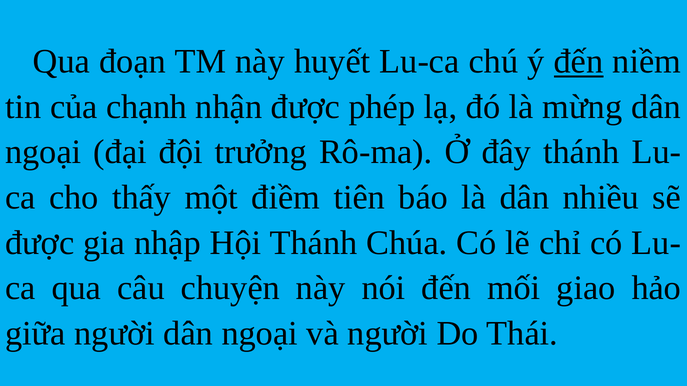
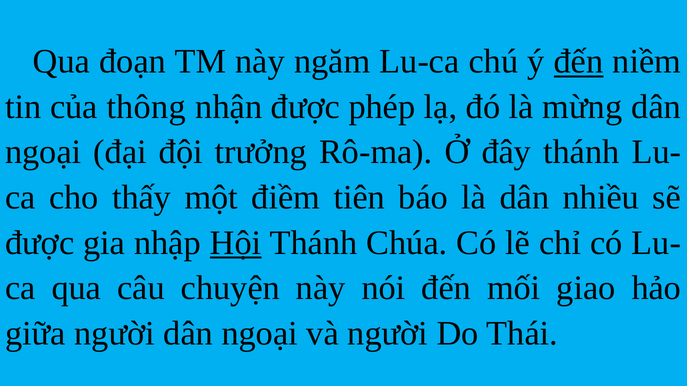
huyết: huyết -> ngăm (332, 62)
chạnh: chạnh -> thông (146, 107)
Hội underline: none -> present (236, 243)
